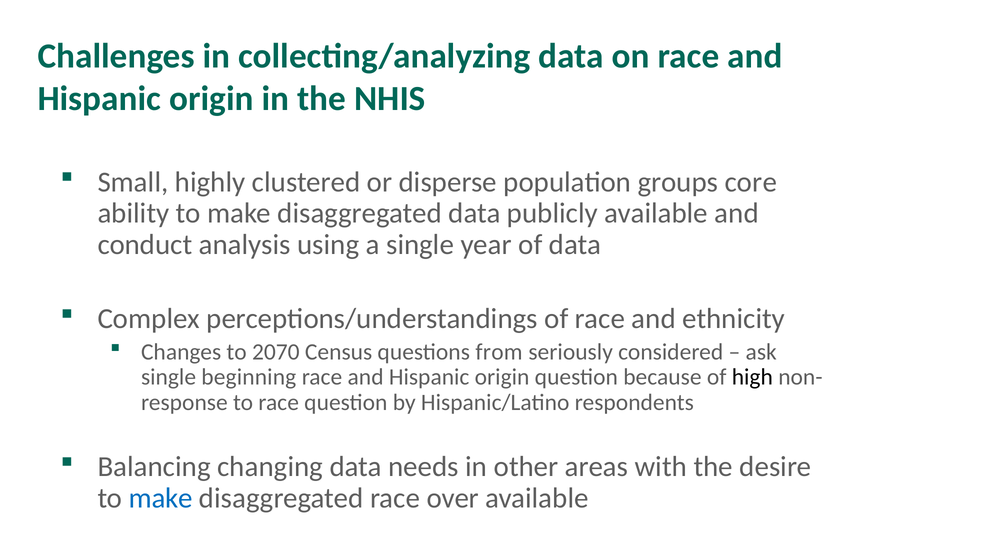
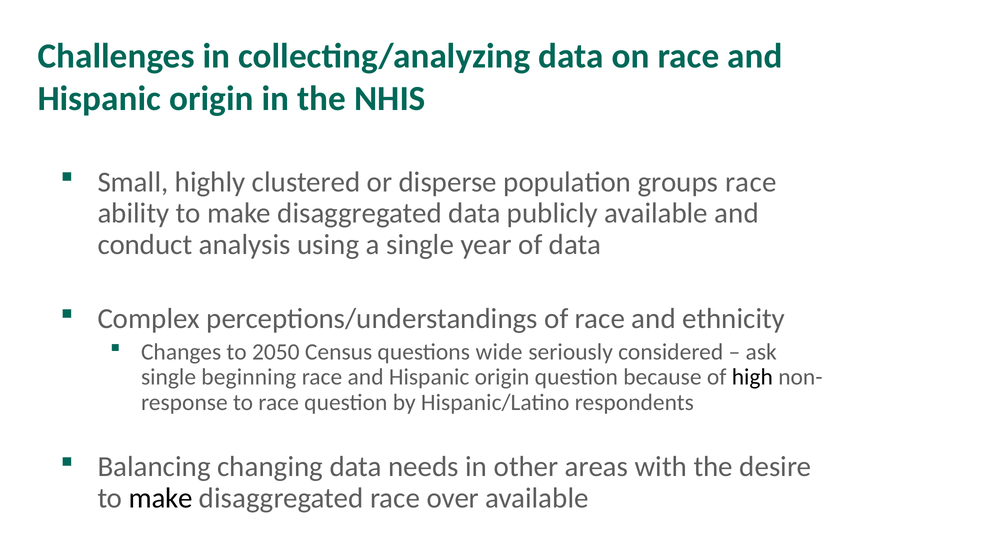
groups core: core -> race (751, 182)
2070: 2070 -> 2050 (276, 352)
from: from -> wide (499, 352)
make colour: blue -> black (161, 498)
